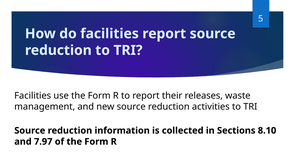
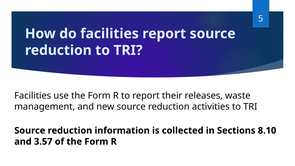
7.97: 7.97 -> 3.57 (43, 142)
